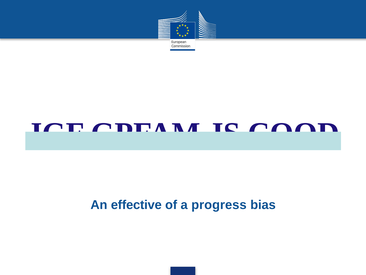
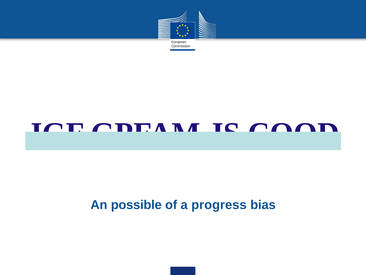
effective: effective -> possible (136, 204)
